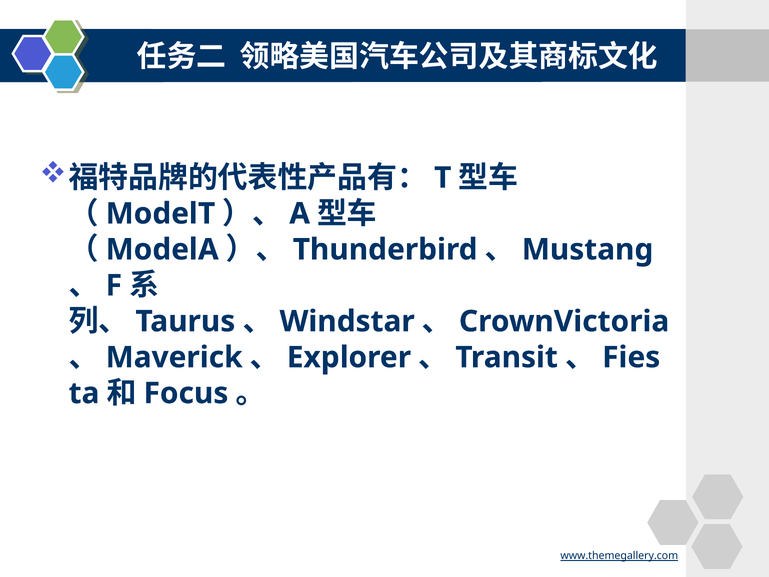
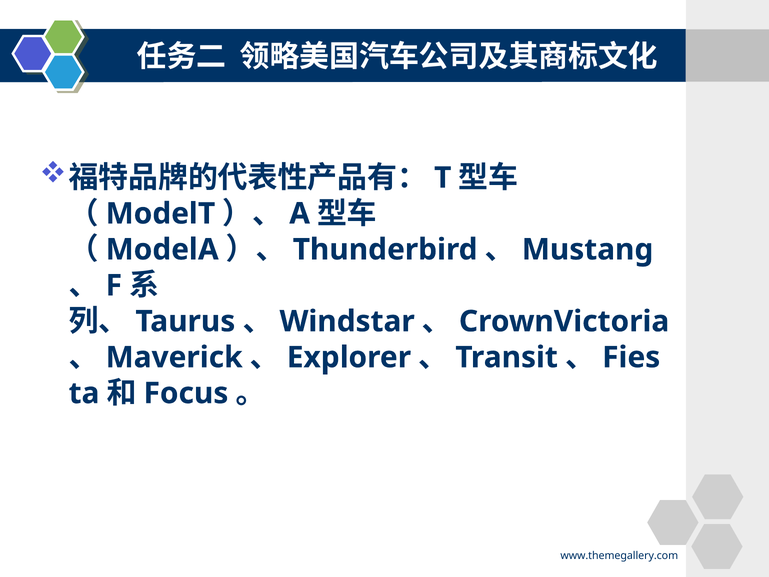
www.themegallery.com underline: present -> none (619, 556)
